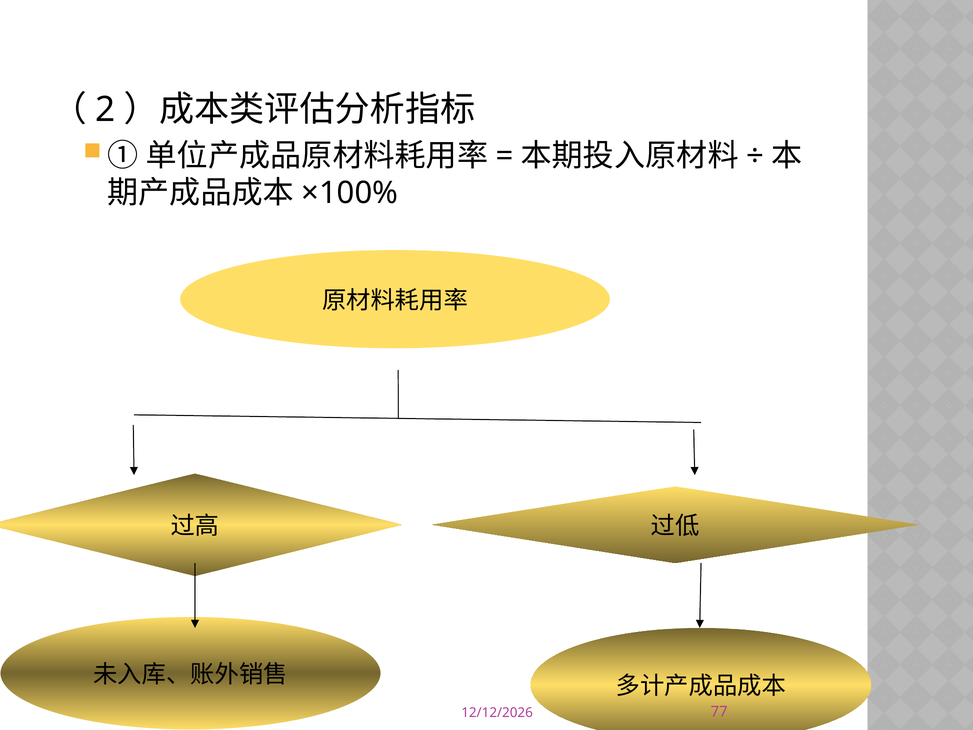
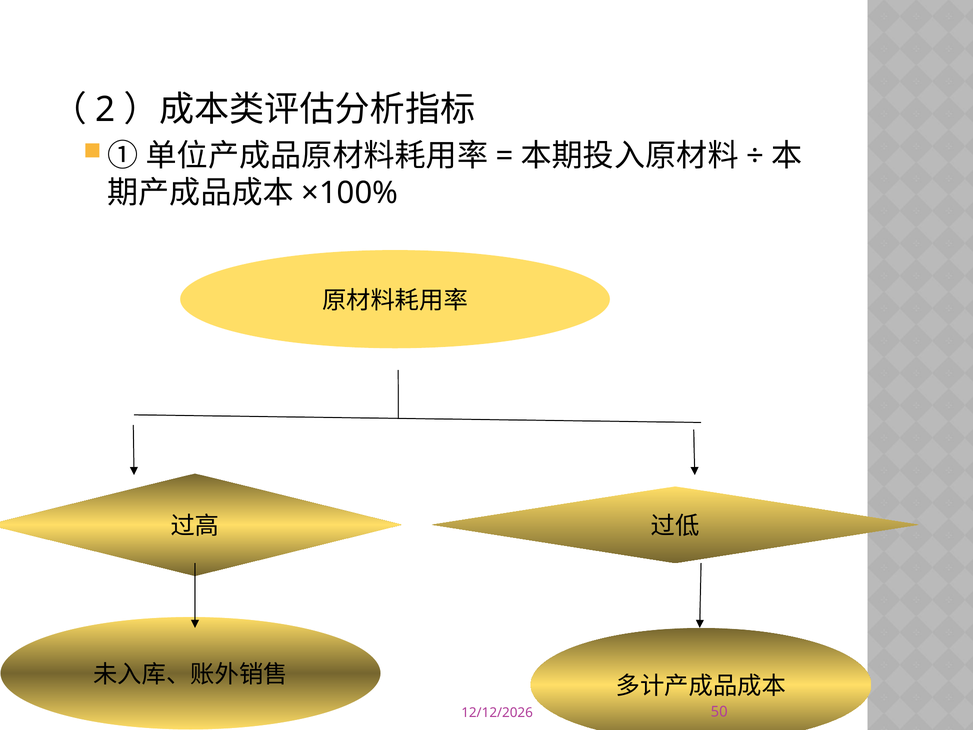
77: 77 -> 50 (719, 712)
